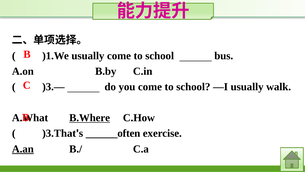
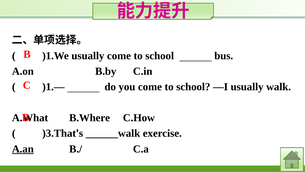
)3.—: )3.— -> )1.— (53, 87)
B.Where underline: present -> none (90, 118)
______often: ______often -> ______walk (113, 133)
